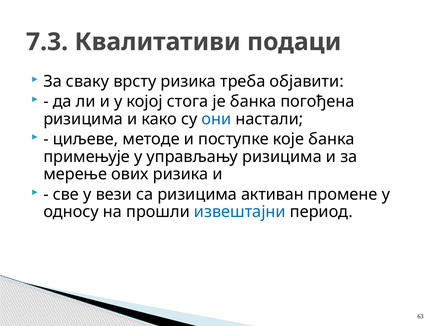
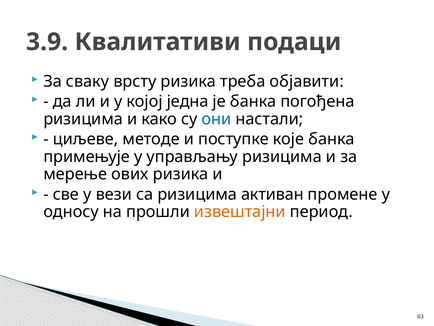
7.3: 7.3 -> 3.9 (47, 42)
стога: стога -> једна (188, 101)
извештајни colour: blue -> orange (240, 212)
